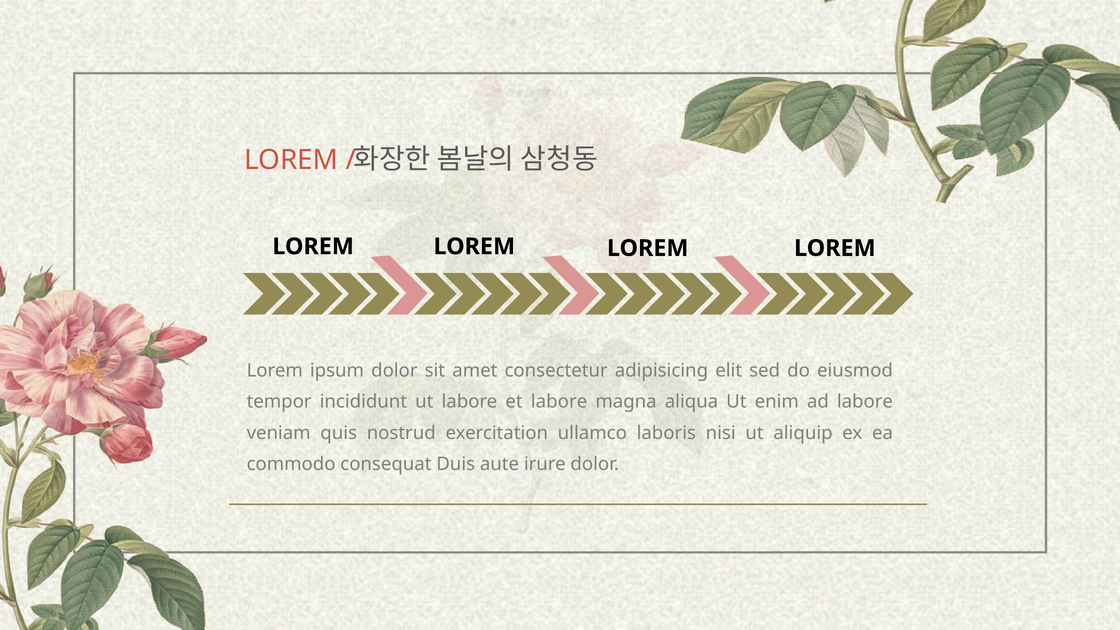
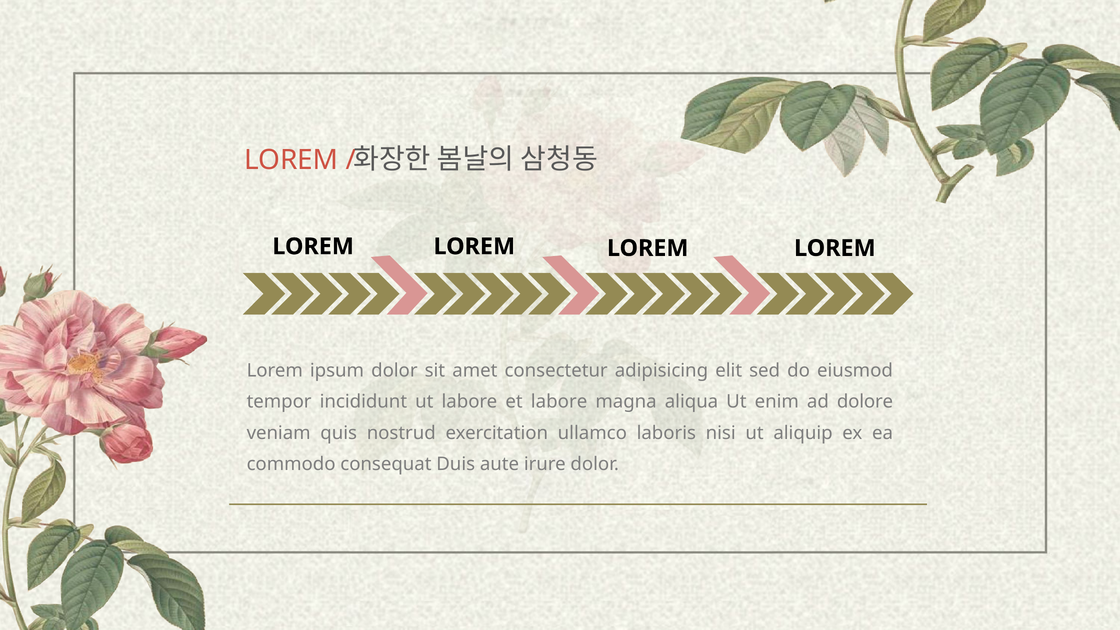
ad labore: labore -> dolore (865, 402)
